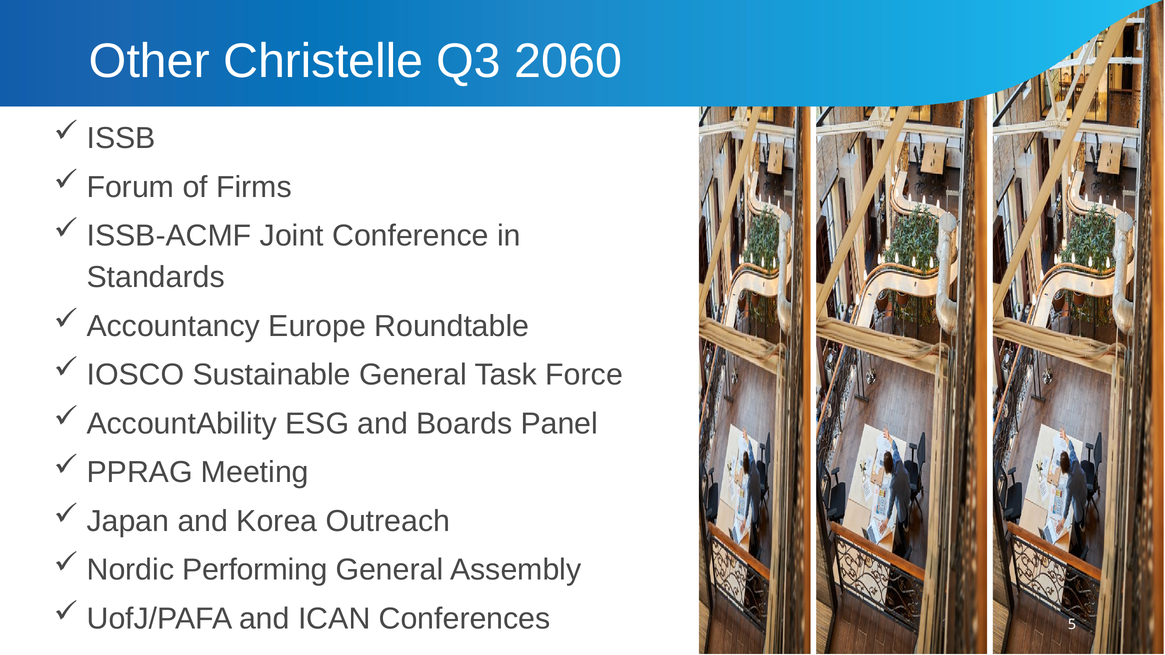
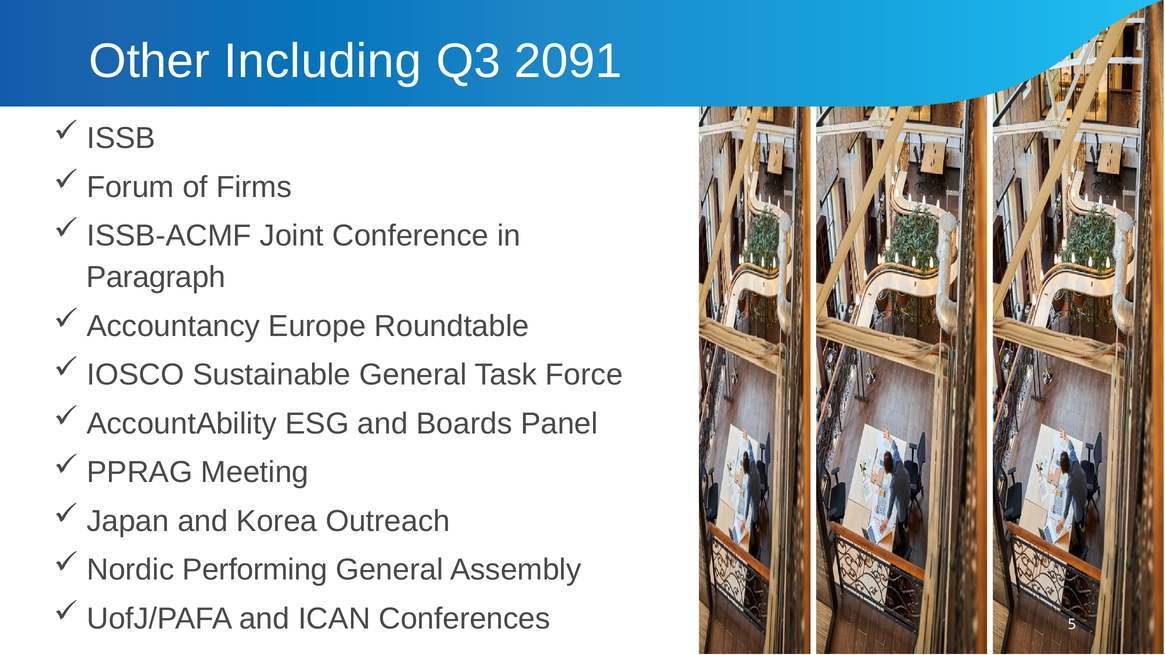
Christelle: Christelle -> Including (323, 62)
2060: 2060 -> 2091 (568, 62)
Standards: Standards -> Paragraph (156, 277)
